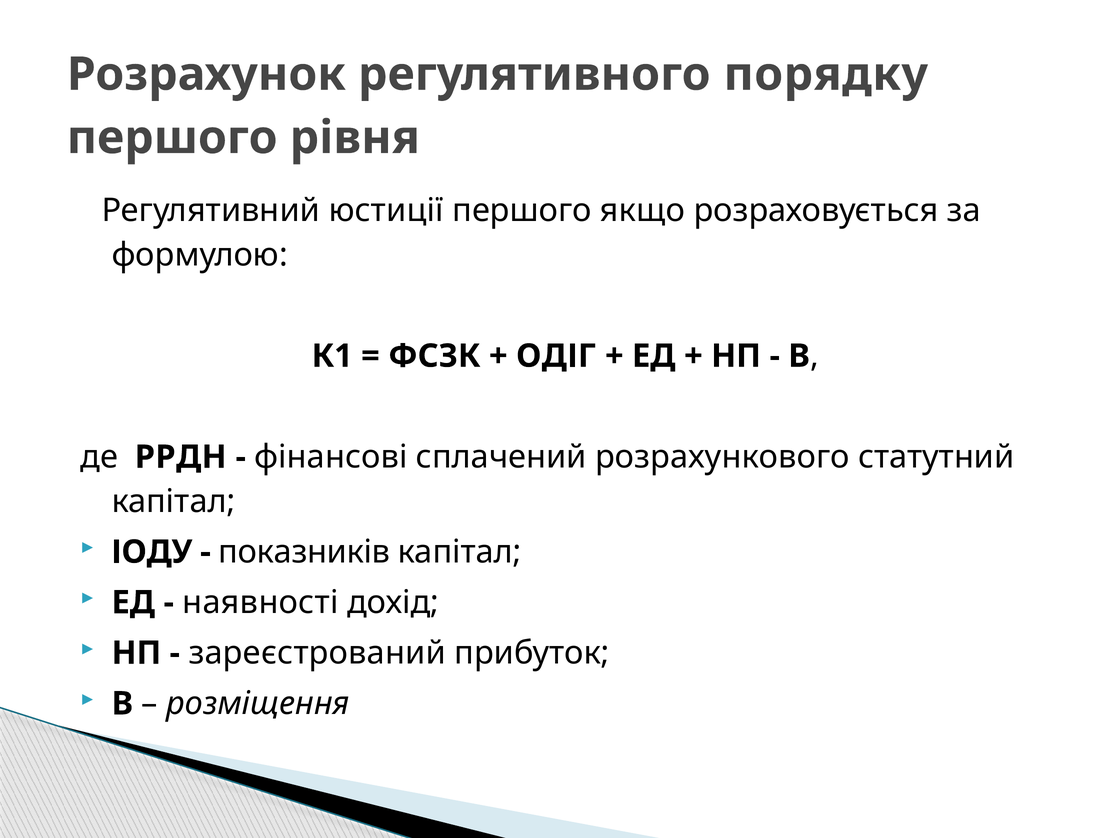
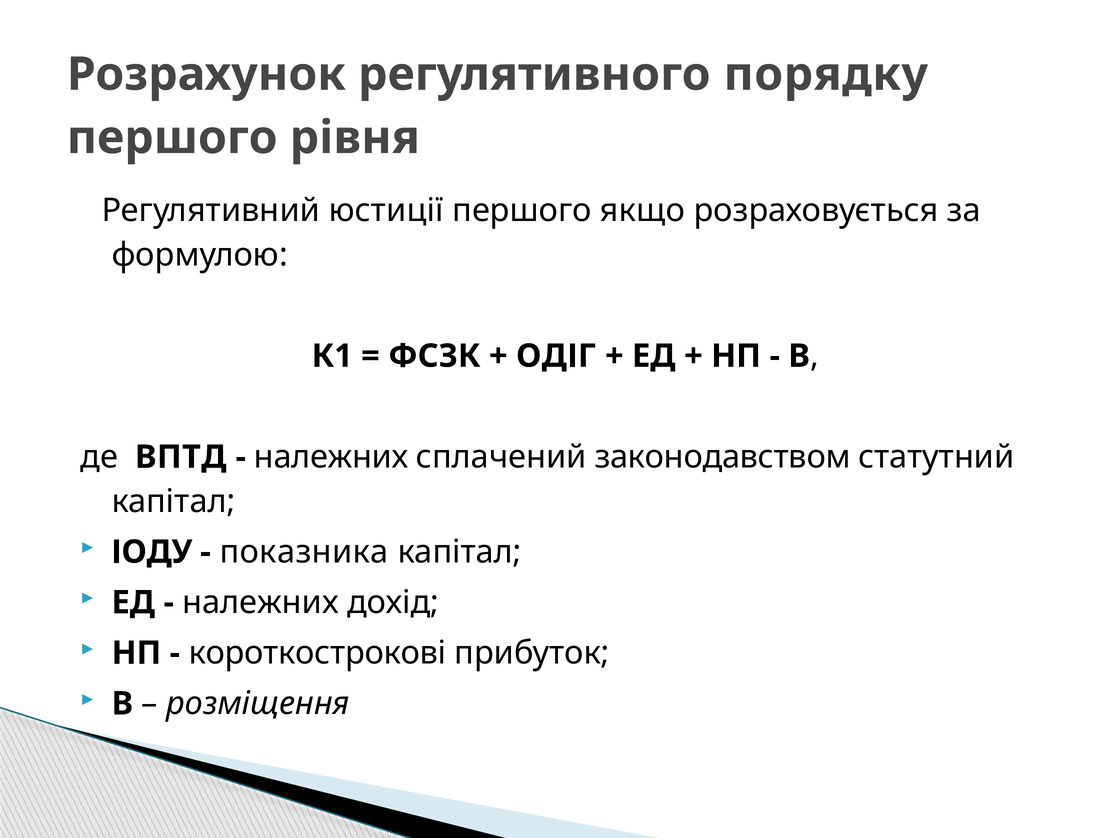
РРДН: РРДН -> ВПТД (181, 457)
фінансові: фінансові -> належних (331, 457)
розрахункового: розрахункового -> законодавством (723, 457)
показників: показників -> показника (304, 552)
наявності: наявності -> належних (261, 602)
зареєстрований: зареєстрований -> короткострокові (317, 653)
